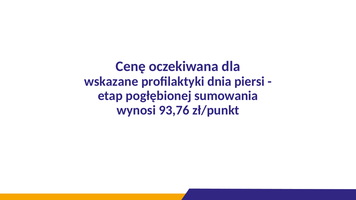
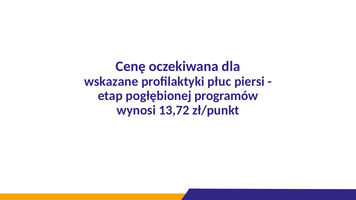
dnia: dnia -> płuc (219, 82)
sumowania: sumowania -> programów (226, 96)
93,76: 93,76 -> 13,72 (174, 110)
